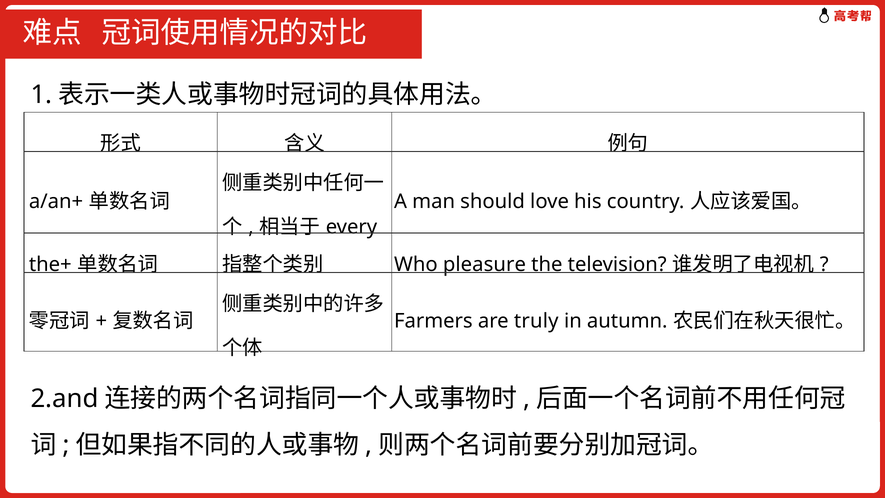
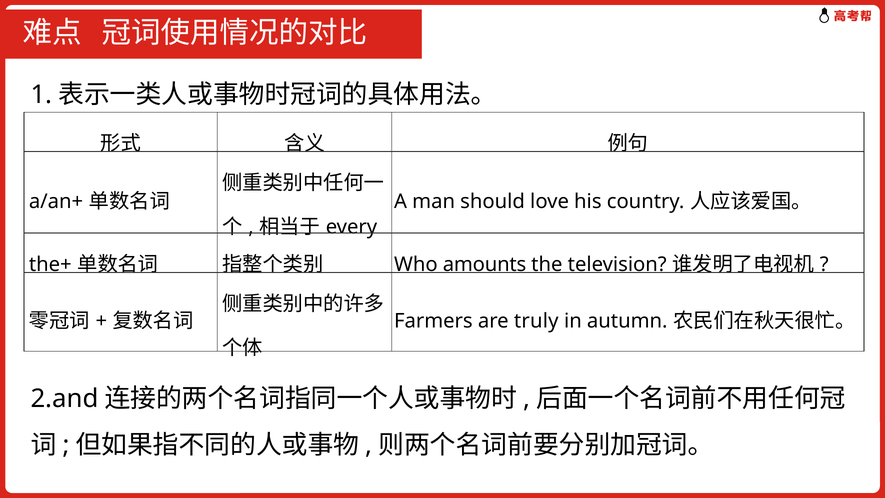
pleasure: pleasure -> amounts (485, 264)
